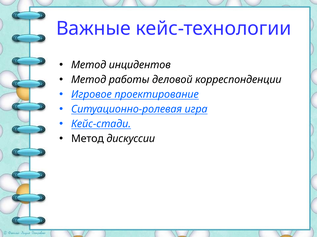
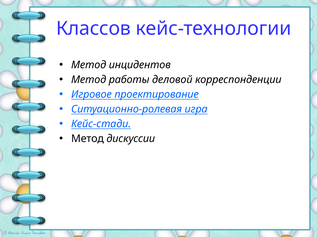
Важные: Важные -> Классов (93, 29)
